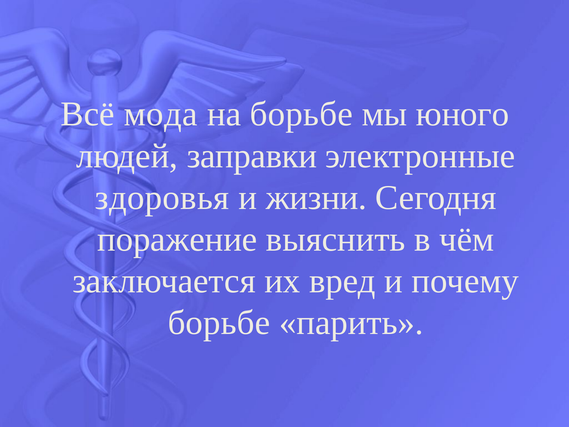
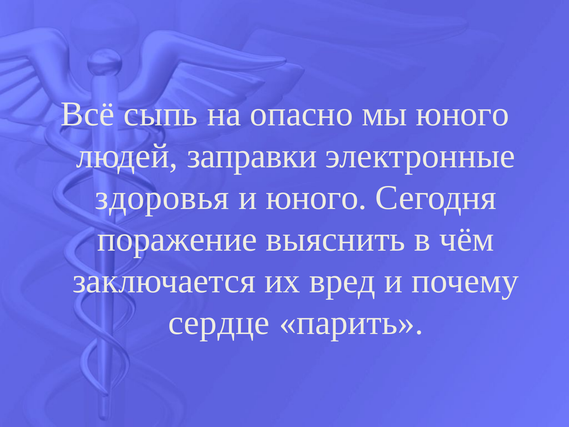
мода: мода -> сыпь (161, 114)
на борьбе: борьбе -> опасно (301, 114)
и жизни: жизни -> юного (316, 197)
борьбе: борьбе -> сердце (219, 323)
